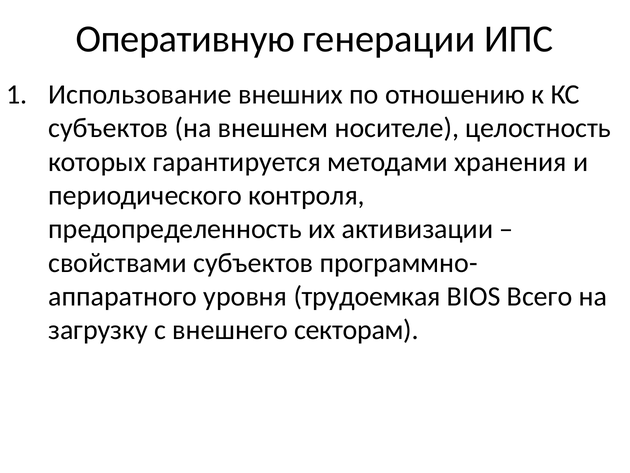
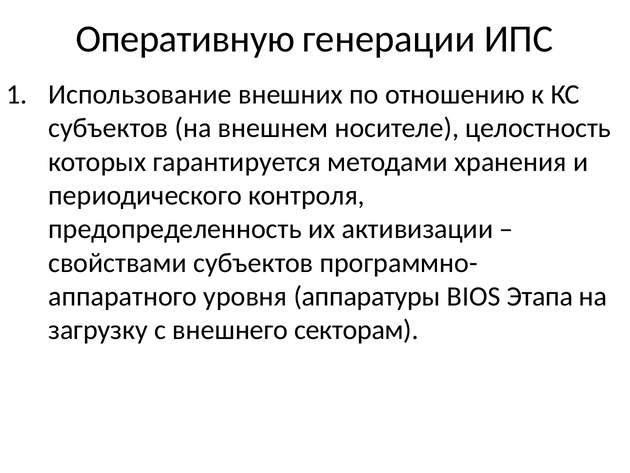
трудоемкая: трудоемкая -> аппаратуры (367, 296)
Всего: Всего -> Этапа (540, 296)
